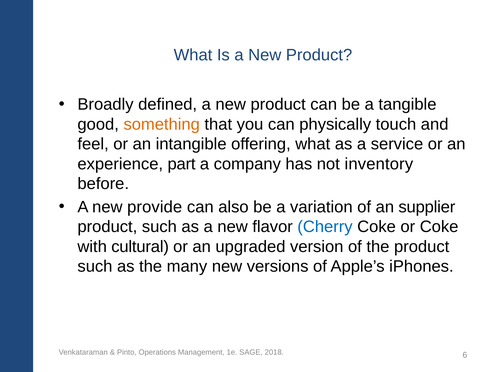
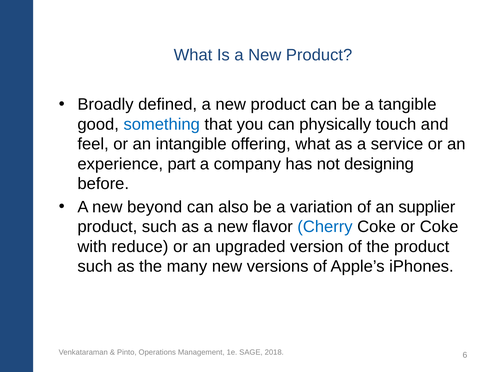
something colour: orange -> blue (162, 125)
inventory: inventory -> designing (379, 164)
provide: provide -> beyond (155, 207)
cultural: cultural -> reduce (140, 247)
